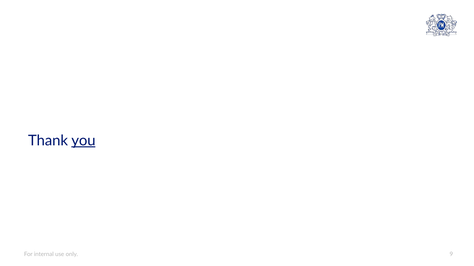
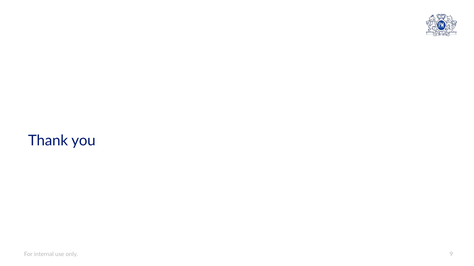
you underline: present -> none (83, 141)
